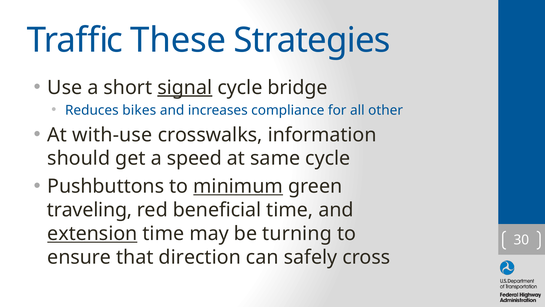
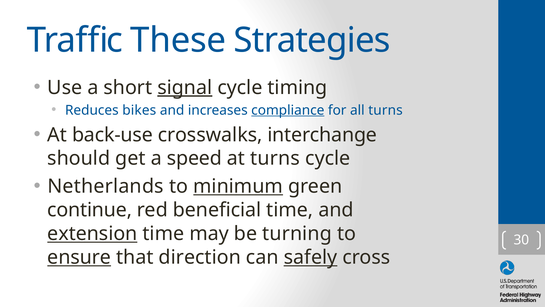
bridge: bridge -> timing (297, 87)
compliance underline: none -> present (288, 110)
all other: other -> turns (385, 110)
with-use: with-use -> back-use (112, 135)
information: information -> interchange (322, 135)
at same: same -> turns (275, 158)
Pushbuttons: Pushbuttons -> Netherlands (106, 186)
traveling: traveling -> continue (90, 210)
ensure underline: none -> present (79, 257)
safely underline: none -> present (311, 257)
